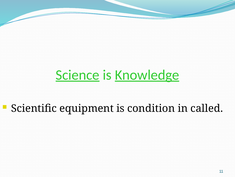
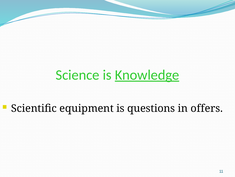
Science underline: present -> none (78, 75)
condition: condition -> questions (151, 108)
called: called -> offers (207, 108)
